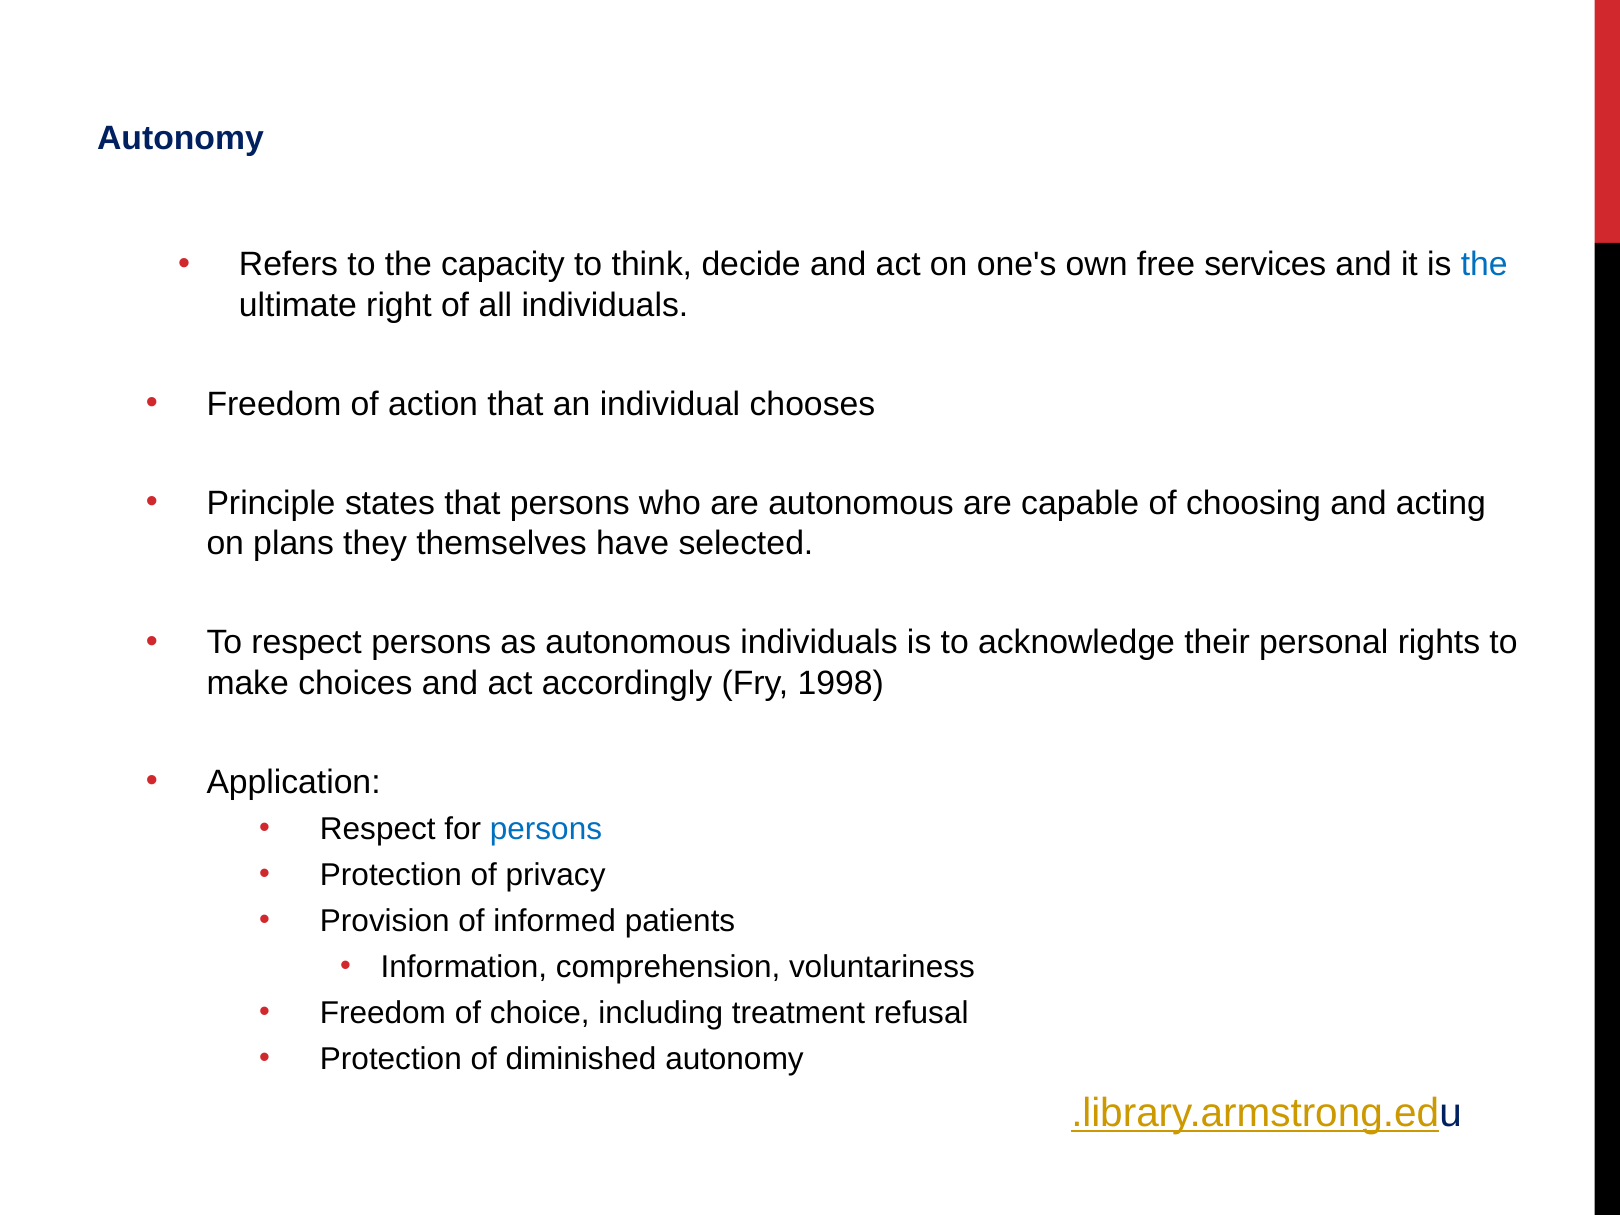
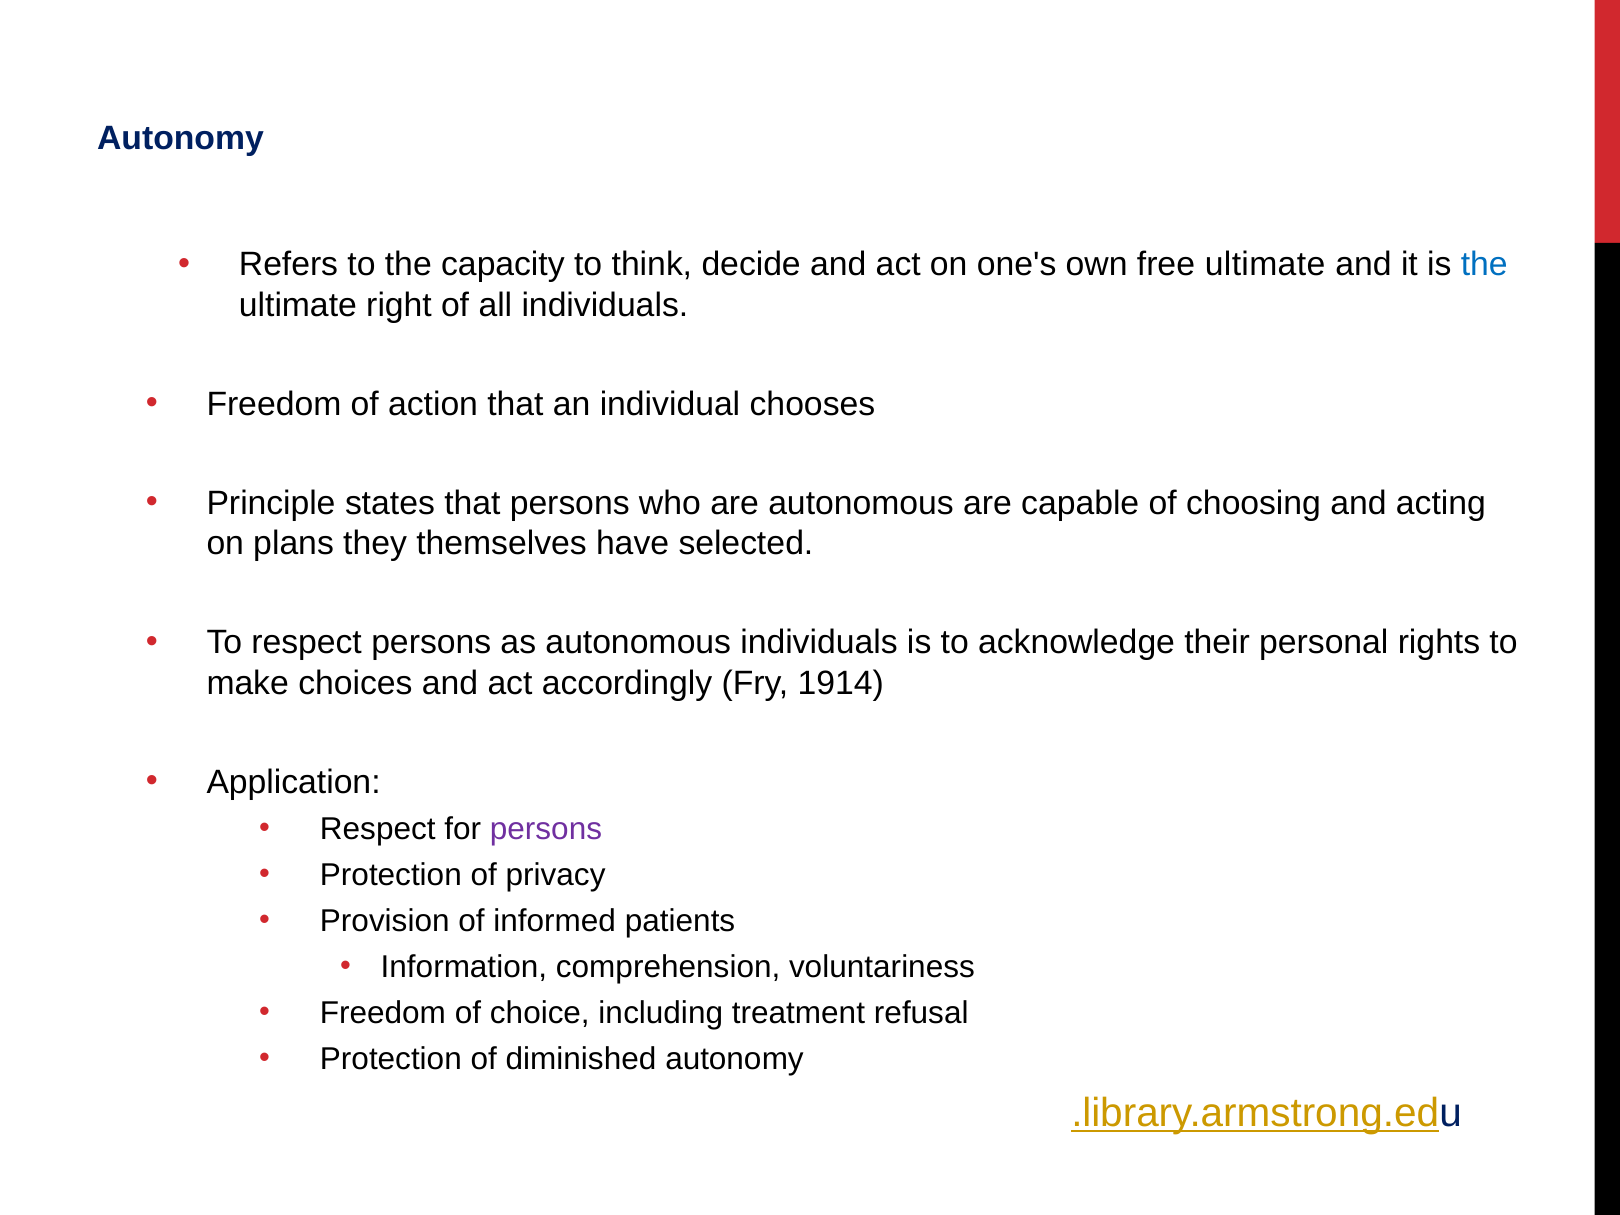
free services: services -> ultimate (1265, 265)
1998: 1998 -> 1914 (841, 683)
persons colour: blue -> purple (546, 829)
